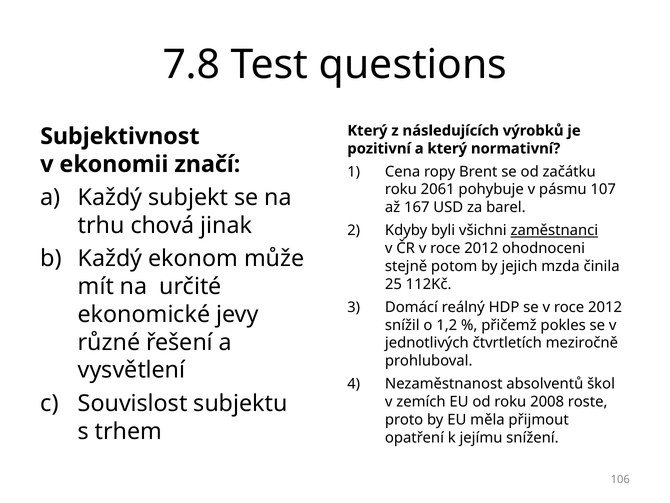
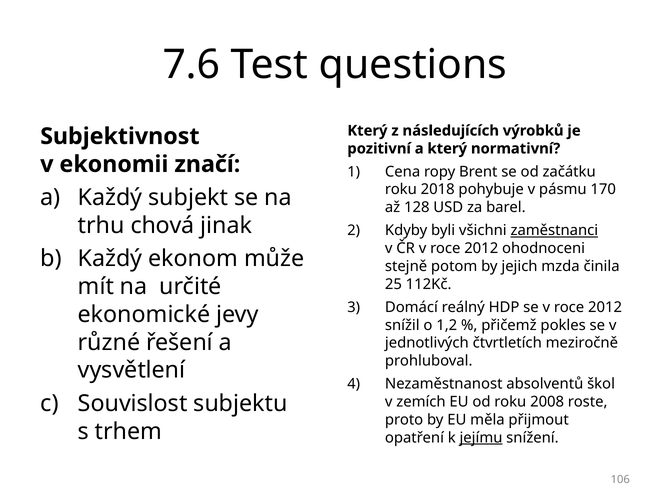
7.8: 7.8 -> 7.6 (191, 65)
2061: 2061 -> 2018 (438, 189)
107: 107 -> 170 (603, 189)
167: 167 -> 128 (417, 207)
jejímu underline: none -> present (481, 437)
